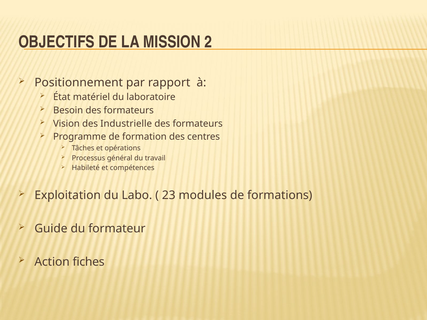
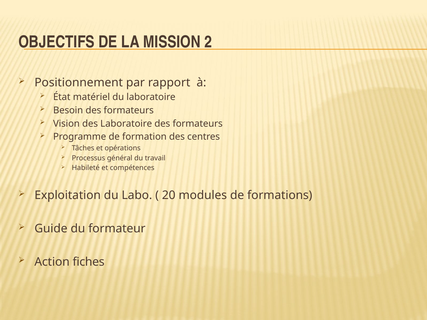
des Industrielle: Industrielle -> Laboratoire (126, 124)
23: 23 -> 20 (169, 195)
